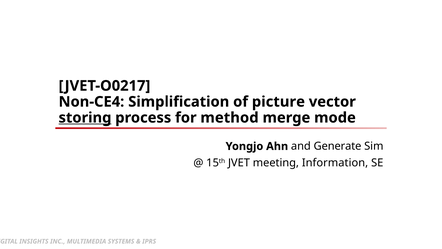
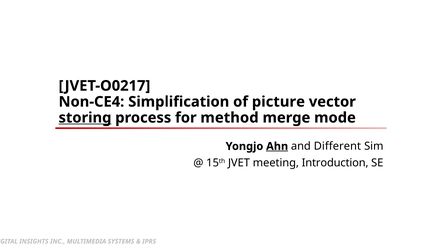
Ahn underline: none -> present (277, 146)
Generate: Generate -> Different (337, 146)
Information: Information -> Introduction (335, 163)
